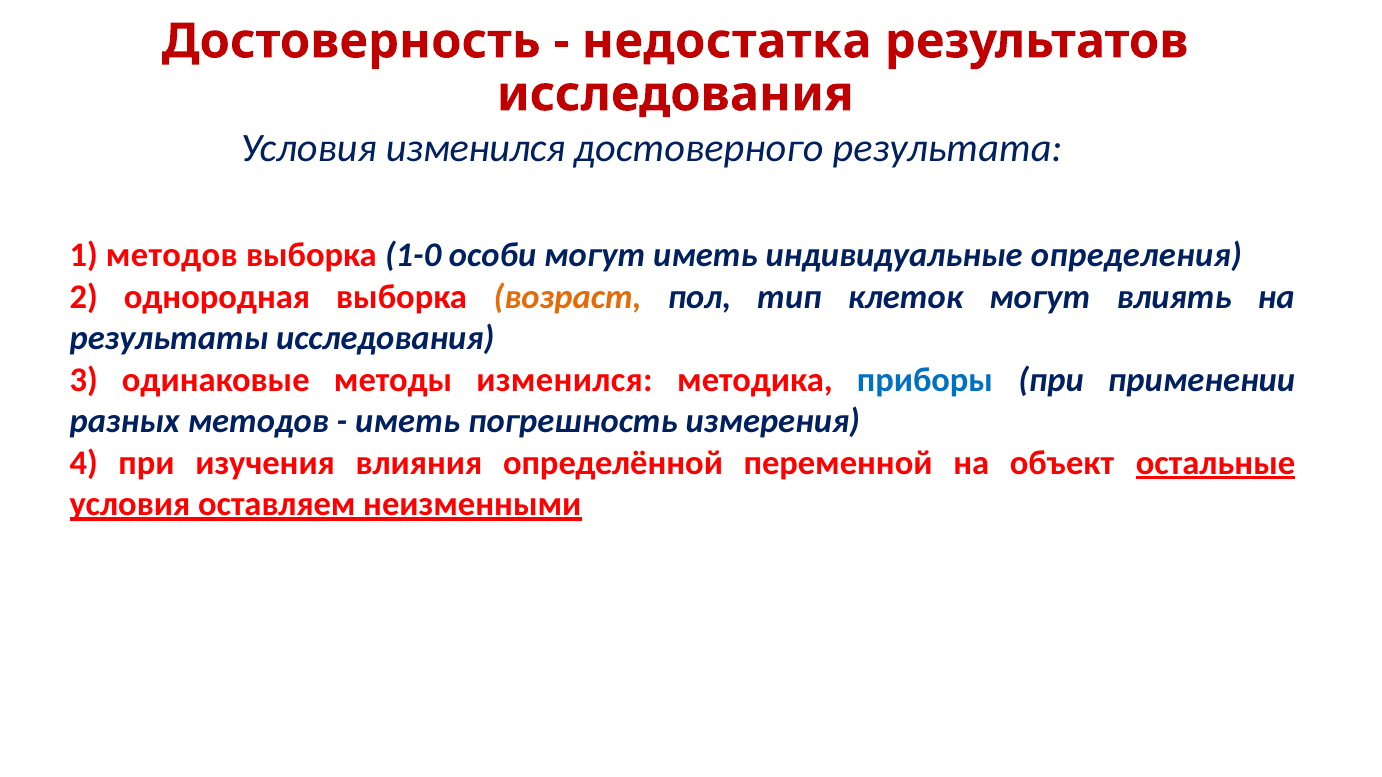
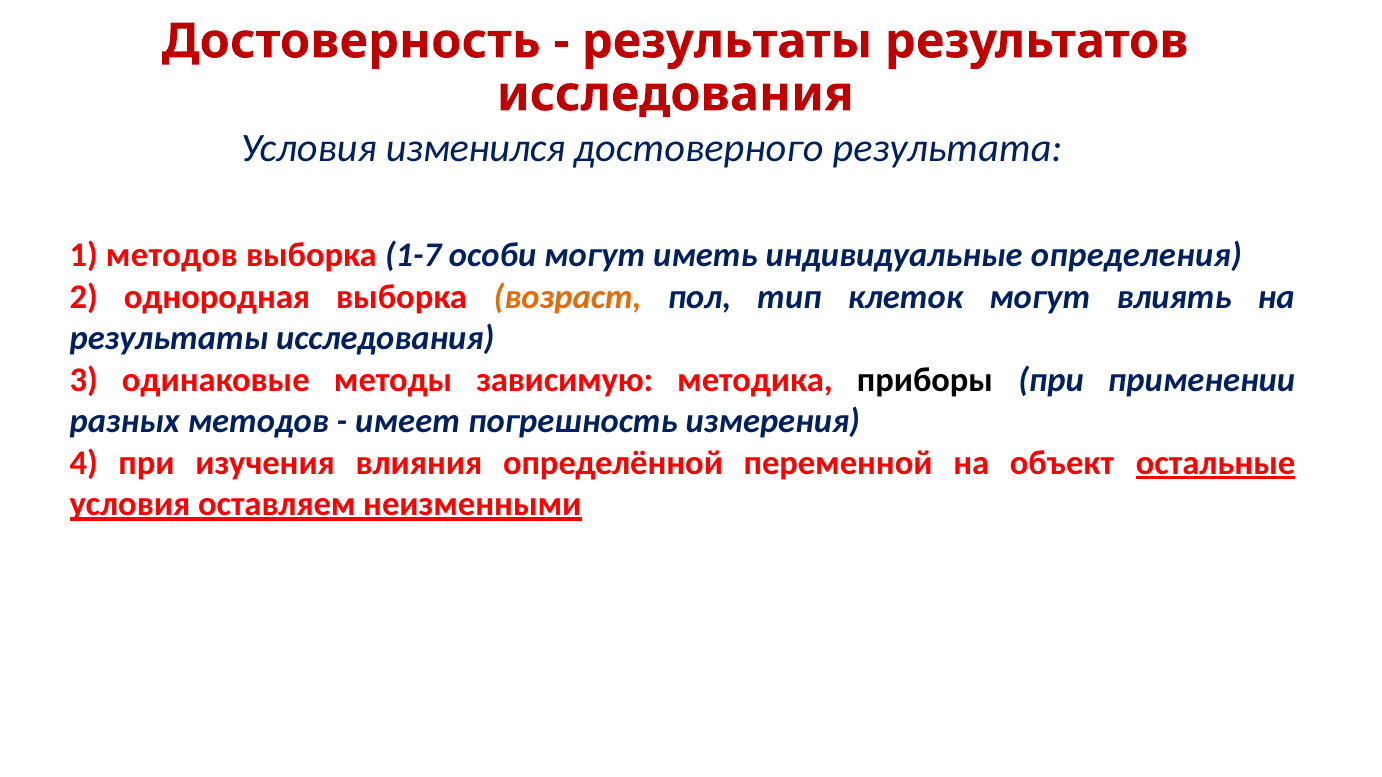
недостатка: недостатка -> результаты (727, 41)
1-0: 1-0 -> 1-7 (413, 256)
методы изменился: изменился -> зависимую (565, 380)
приборы colour: blue -> black (925, 380)
иметь: иметь -> имеет (408, 422)
